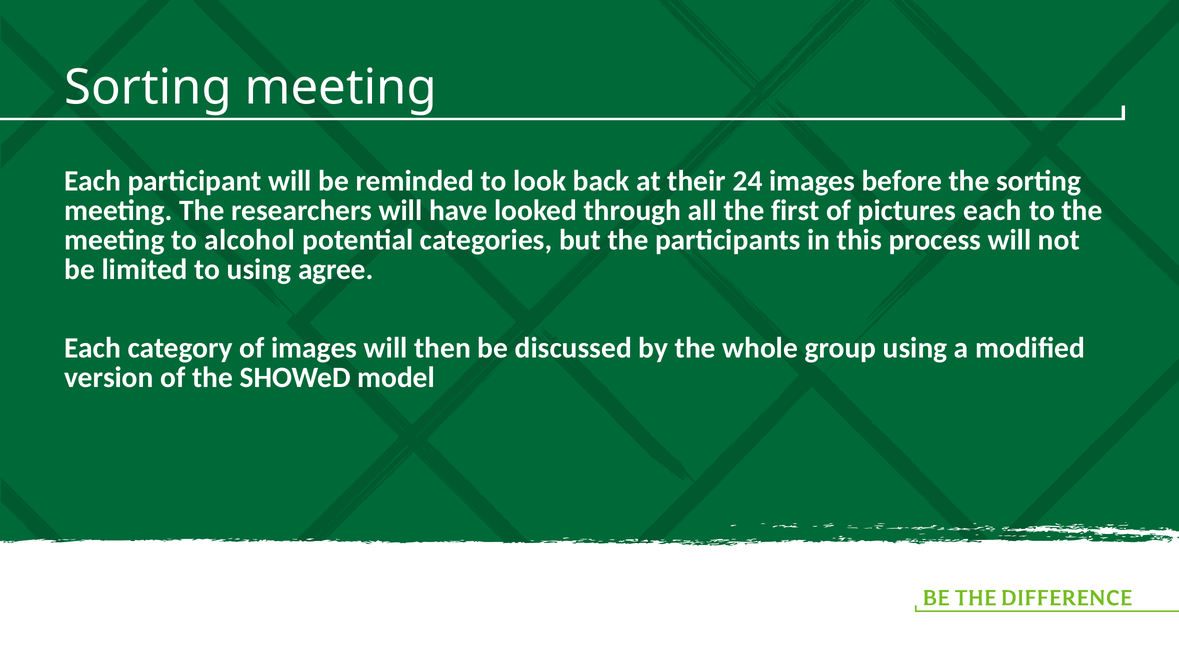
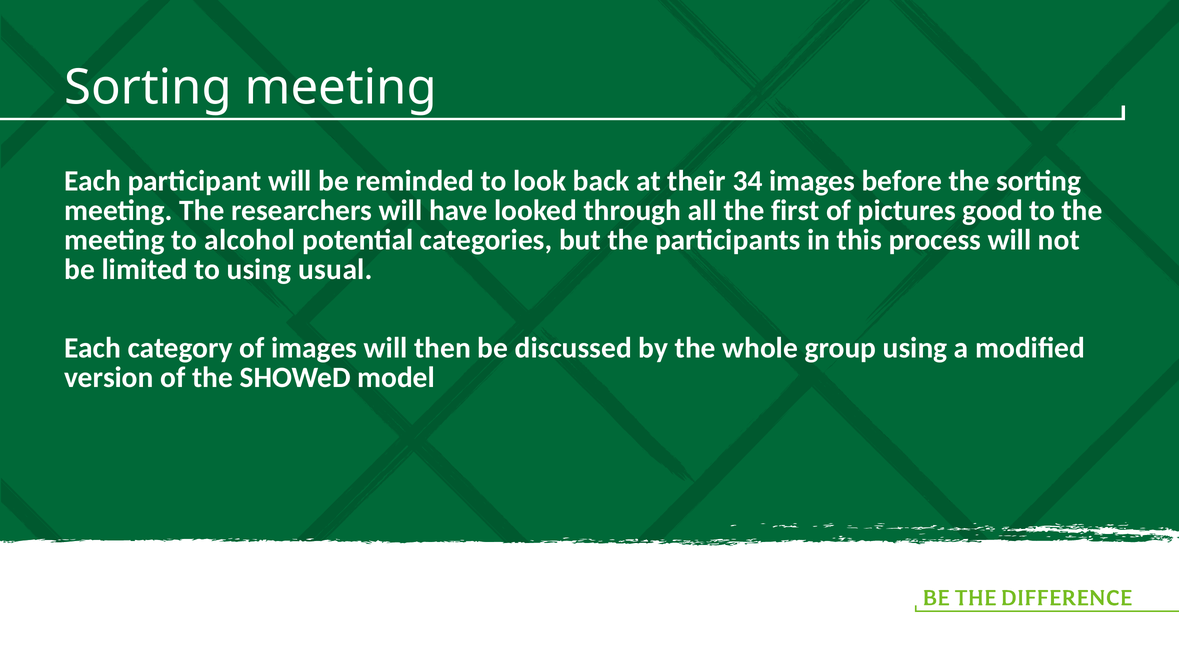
24: 24 -> 34 (747, 181)
pictures each: each -> good (993, 211)
agree: agree -> usual (336, 270)
